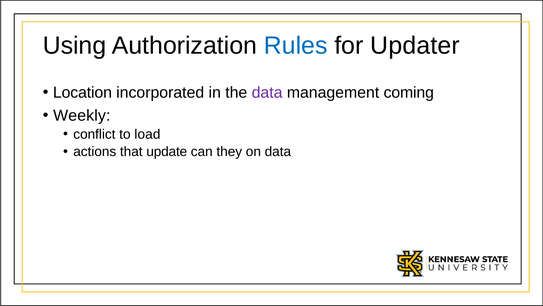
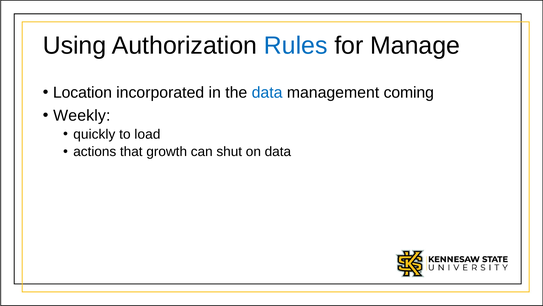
Updater: Updater -> Manage (415, 46)
data colour: purple -> blue (267, 92)
conflict: conflict -> quickly (94, 134)
update: update -> growth (167, 151)
they: they -> shut (229, 151)
